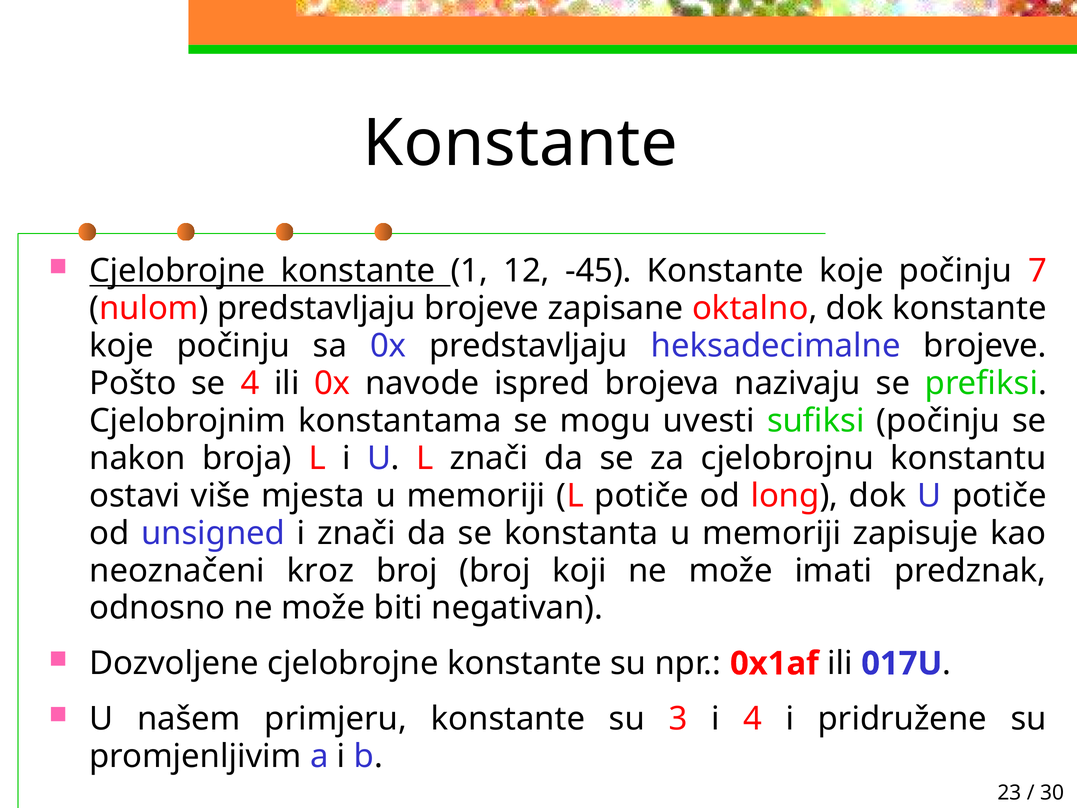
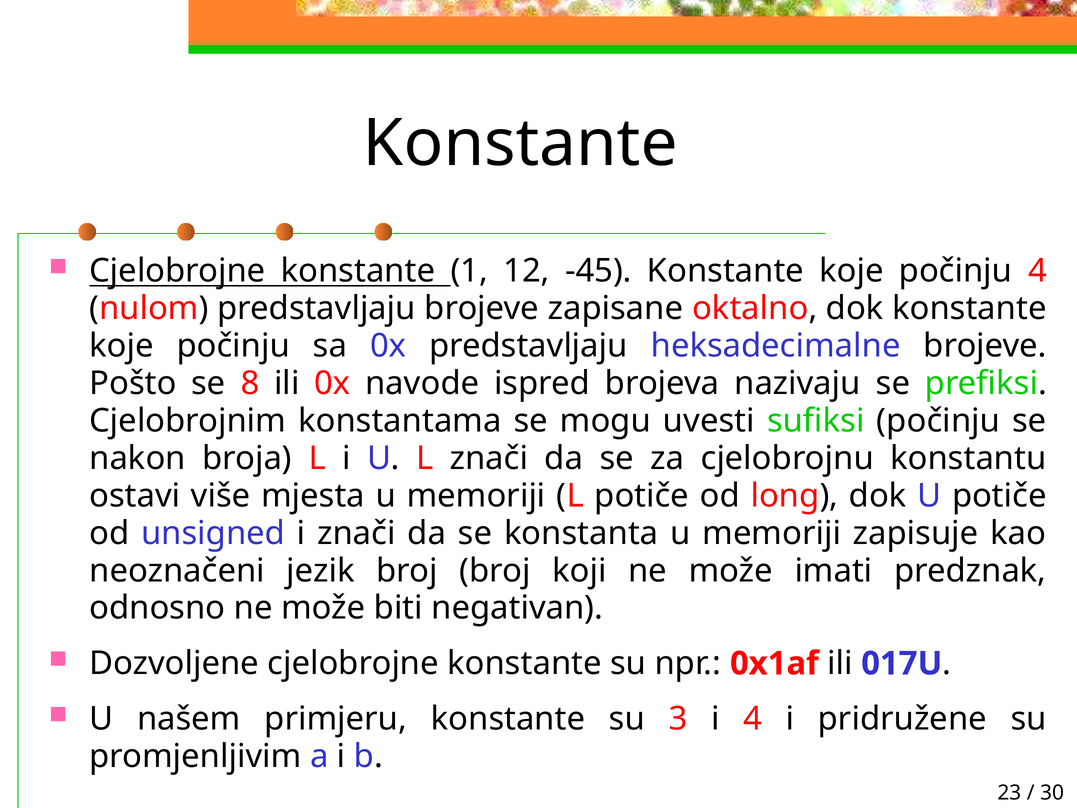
počinju 7: 7 -> 4 (1038, 271)
se 4: 4 -> 8 (250, 383)
kroz: kroz -> jezik (321, 570)
